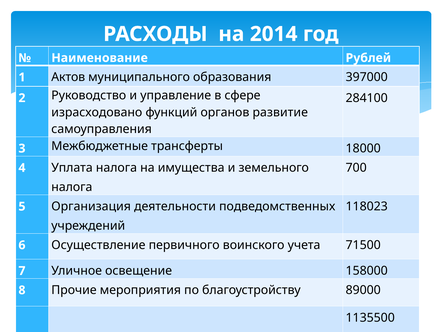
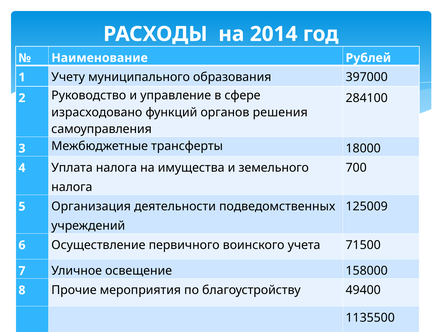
Актов: Актов -> Учету (68, 77)
развитие: развитие -> решения (280, 112)
118023: 118023 -> 125009 (367, 206)
89000: 89000 -> 49400 (363, 290)
